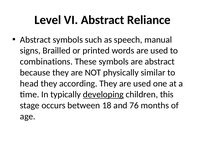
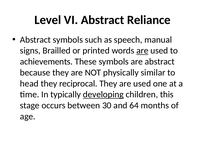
are underline: none -> present (142, 51)
combinations: combinations -> achievements (46, 61)
according: according -> reciprocal (78, 83)
18: 18 -> 30 (107, 105)
76: 76 -> 64 (134, 105)
